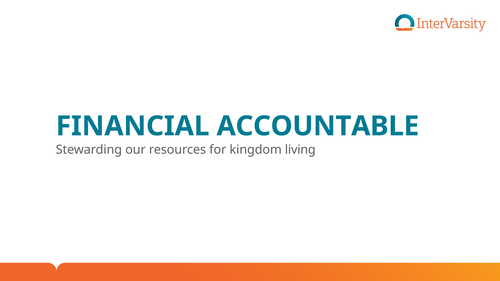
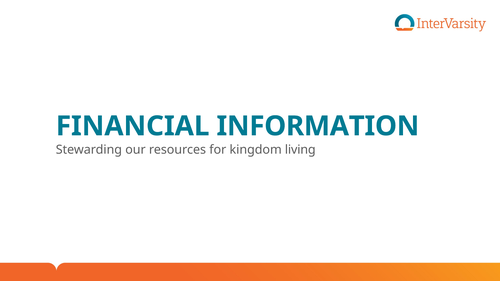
ACCOUNTABLE: ACCOUNTABLE -> INFORMATION (318, 126)
